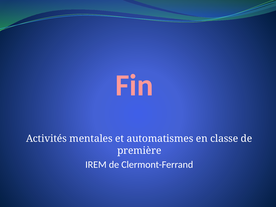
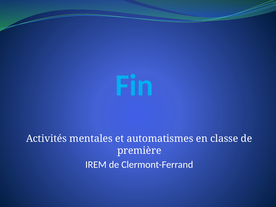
Fin colour: pink -> light blue (134, 85)
